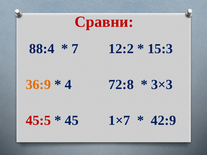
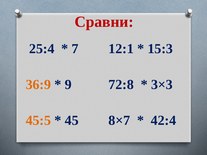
88:4: 88:4 -> 25:4 (42, 49)
12:2: 12:2 -> 12:1 (121, 49)
4: 4 -> 9 (68, 85)
45:5 colour: red -> orange (38, 121)
1×7: 1×7 -> 8×7 (119, 121)
42:9: 42:9 -> 42:4 (163, 121)
